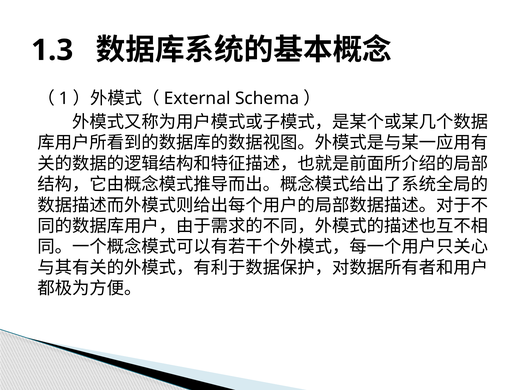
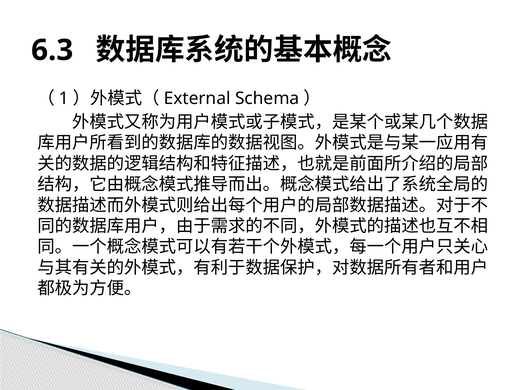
1.3: 1.3 -> 6.3 (52, 50)
